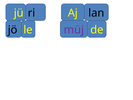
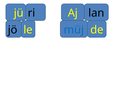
müj colour: purple -> blue (74, 30)
